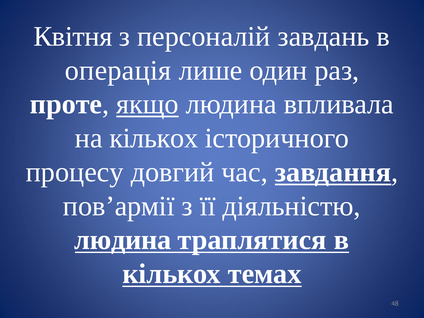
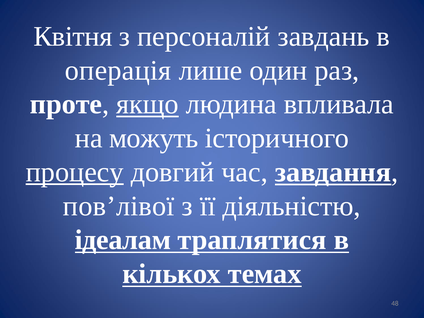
на кількох: кількох -> можуть (154, 138)
процесу underline: none -> present (75, 172)
пов’армії: пов’армії -> пов’лівої (119, 206)
людина: людина -> ідеалам (123, 240)
